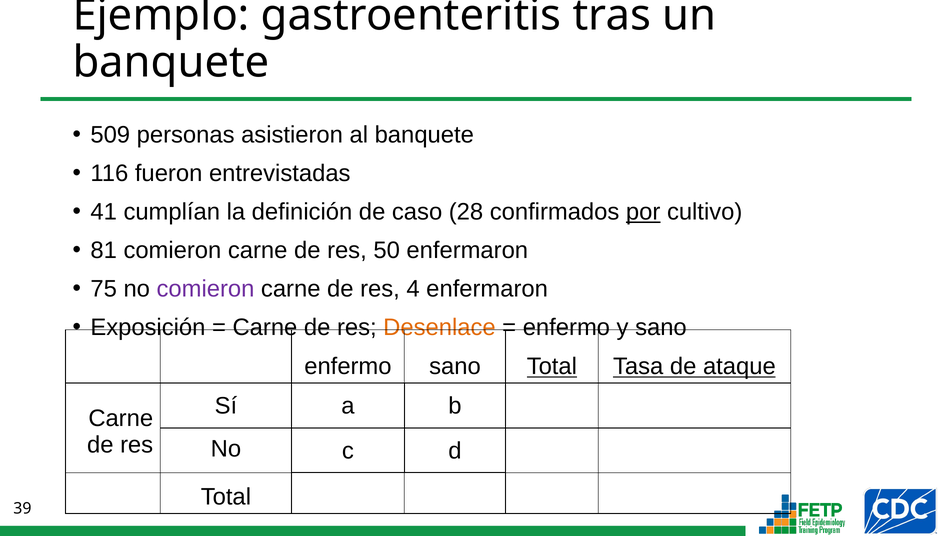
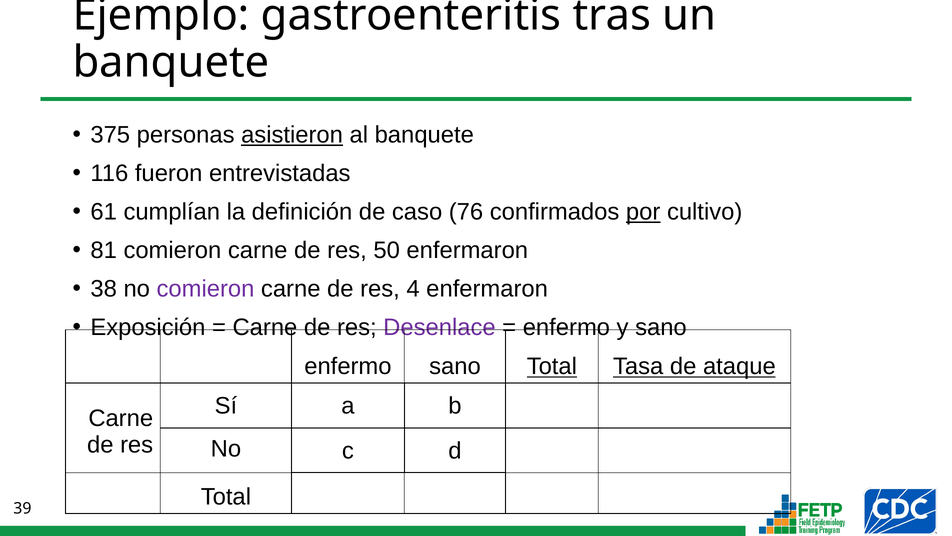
509: 509 -> 375 (110, 135)
asistieron underline: none -> present (292, 135)
41: 41 -> 61 (104, 212)
28: 28 -> 76 (466, 212)
75: 75 -> 38 (104, 289)
Desenlace colour: orange -> purple (439, 327)
